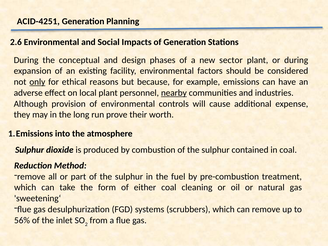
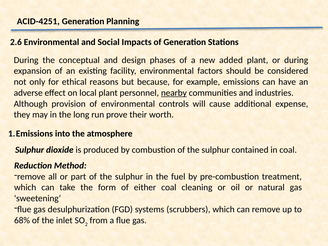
sector: sector -> added (231, 60)
only underline: present -> none (37, 82)
56%: 56% -> 68% (22, 220)
